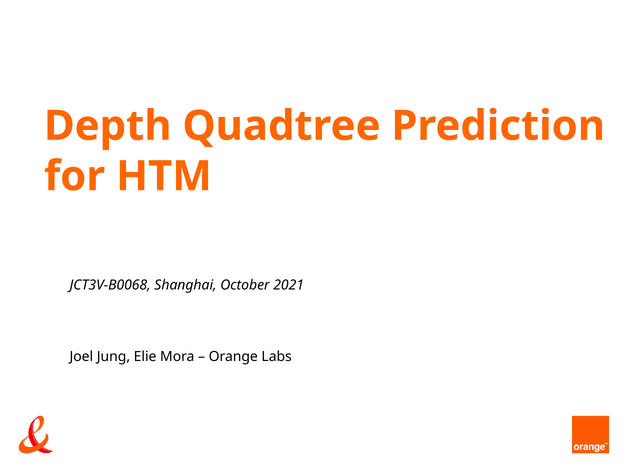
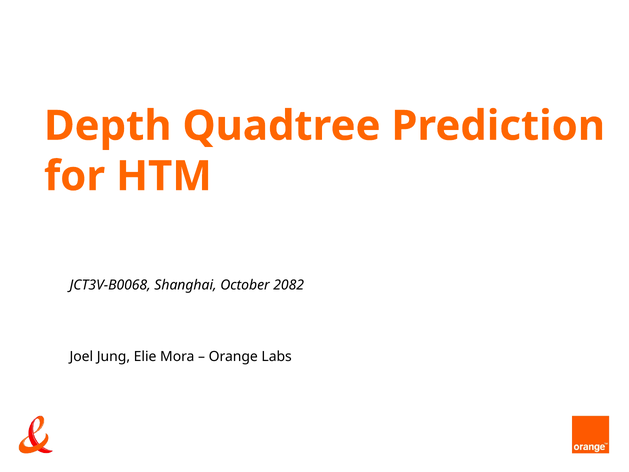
2021: 2021 -> 2082 (289, 285)
